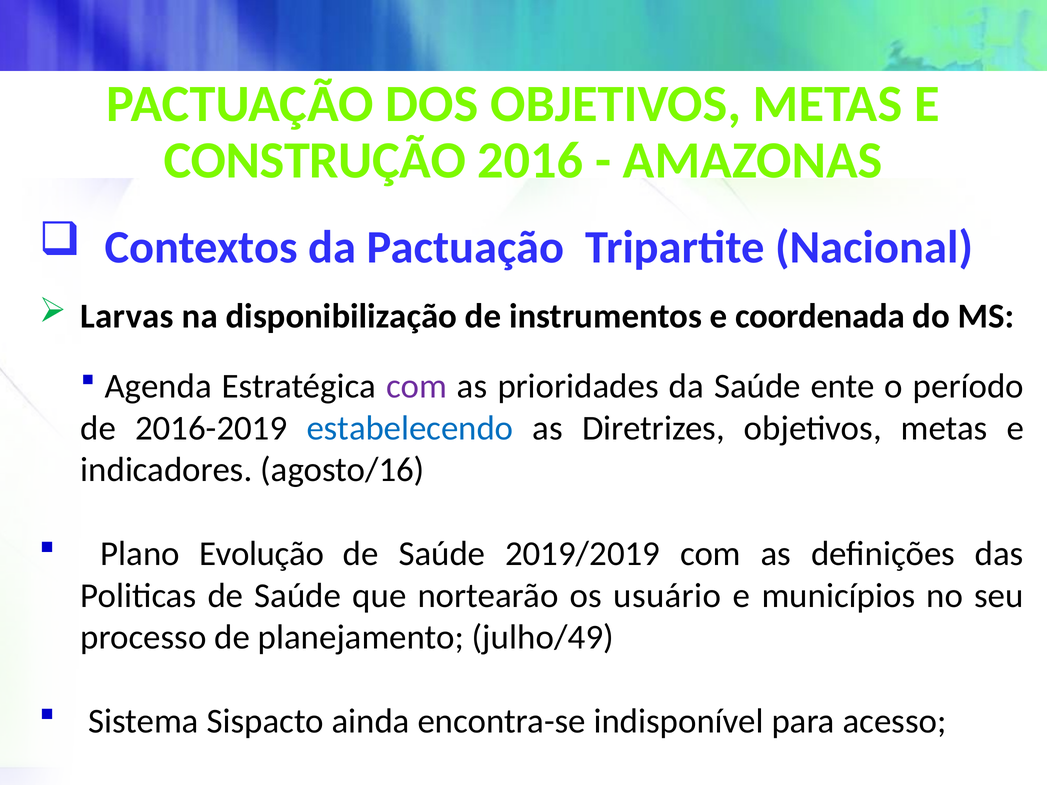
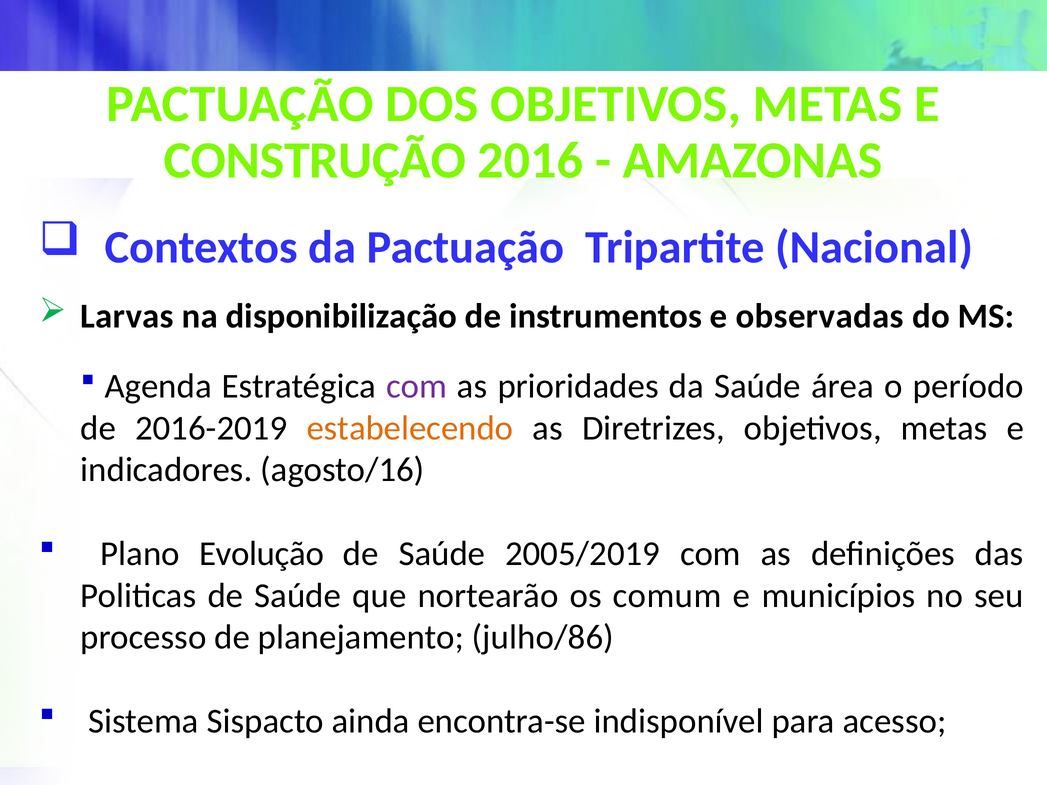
coordenada: coordenada -> observadas (820, 317)
ente: ente -> área (843, 386)
estabelecendo colour: blue -> orange (410, 428)
2019/2019: 2019/2019 -> 2005/2019 (583, 554)
usuário: usuário -> comum (667, 596)
julho/49: julho/49 -> julho/86 (543, 638)
